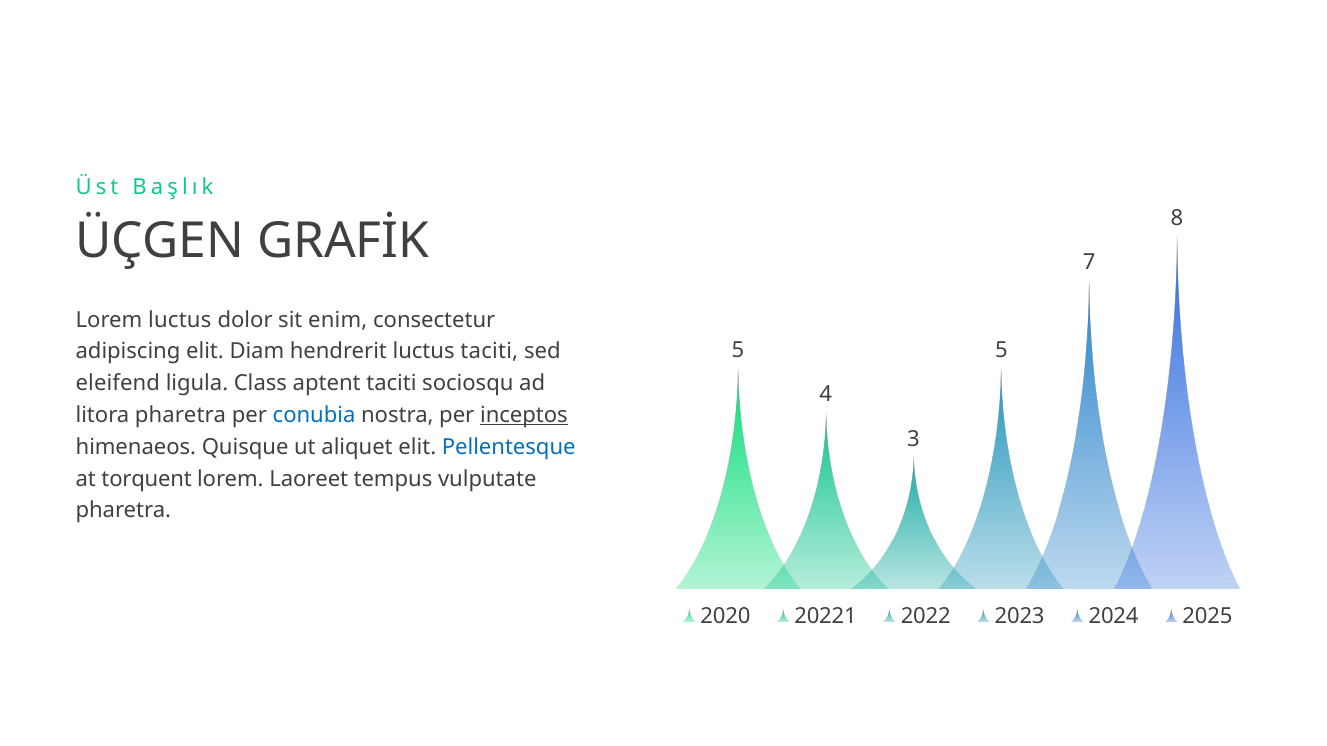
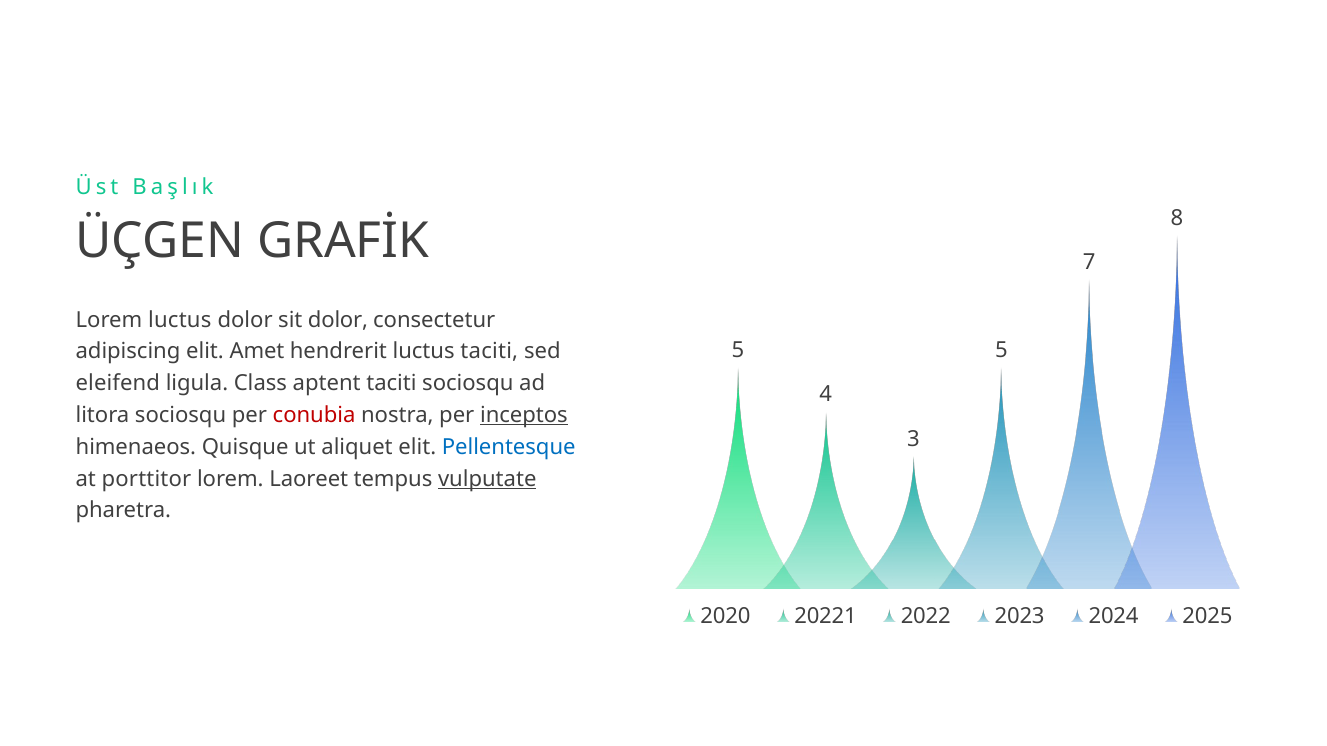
sit enim: enim -> dolor (338, 320)
Diam: Diam -> Amet (257, 352)
litora pharetra: pharetra -> sociosqu (181, 415)
conubia colour: blue -> red (314, 415)
torquent: torquent -> porttitor (146, 479)
vulputate underline: none -> present (487, 479)
